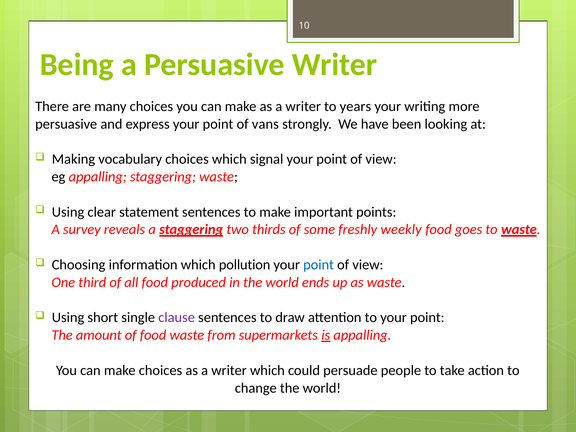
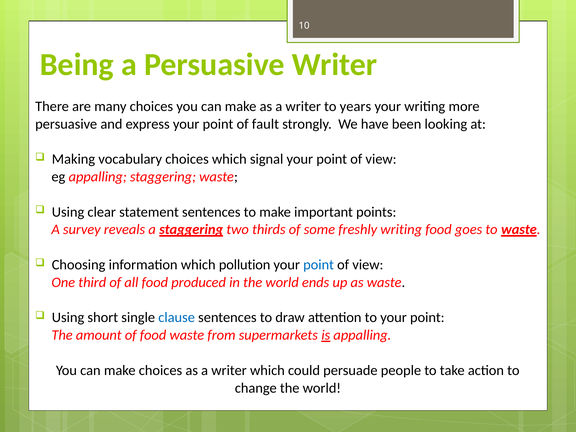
vans: vans -> fault (265, 124)
freshly weekly: weekly -> writing (401, 230)
clause colour: purple -> blue (177, 318)
